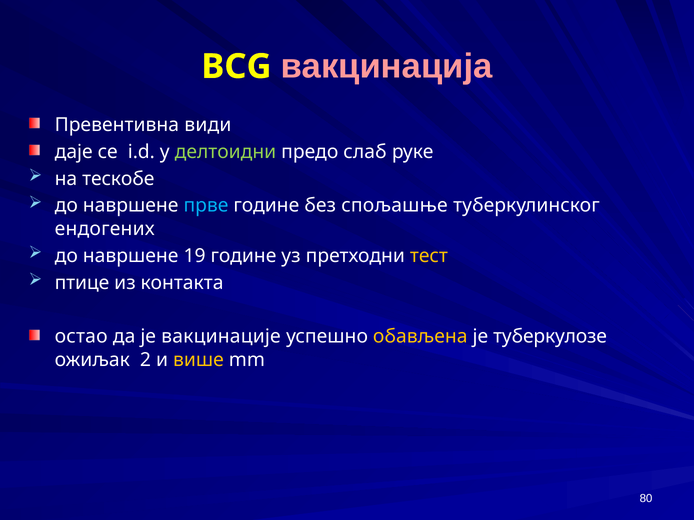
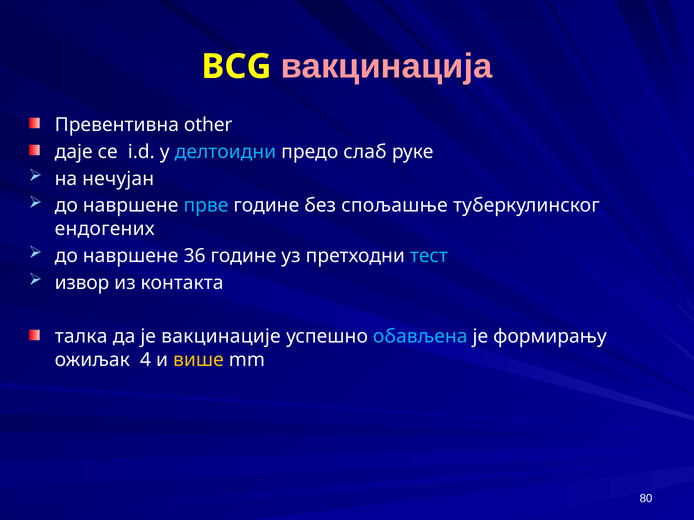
види: види -> other (208, 125)
делтоидни colour: light green -> light blue (225, 152)
тескобе: тескобе -> нечујан (118, 179)
19: 19 -> 36 (195, 256)
тест colour: yellow -> light blue (429, 256)
птице: птице -> извор (82, 283)
остао: остао -> талка (81, 337)
обављена colour: yellow -> light blue (420, 337)
туберкулозе: туберкулозе -> формирању (550, 337)
2: 2 -> 4 (146, 360)
